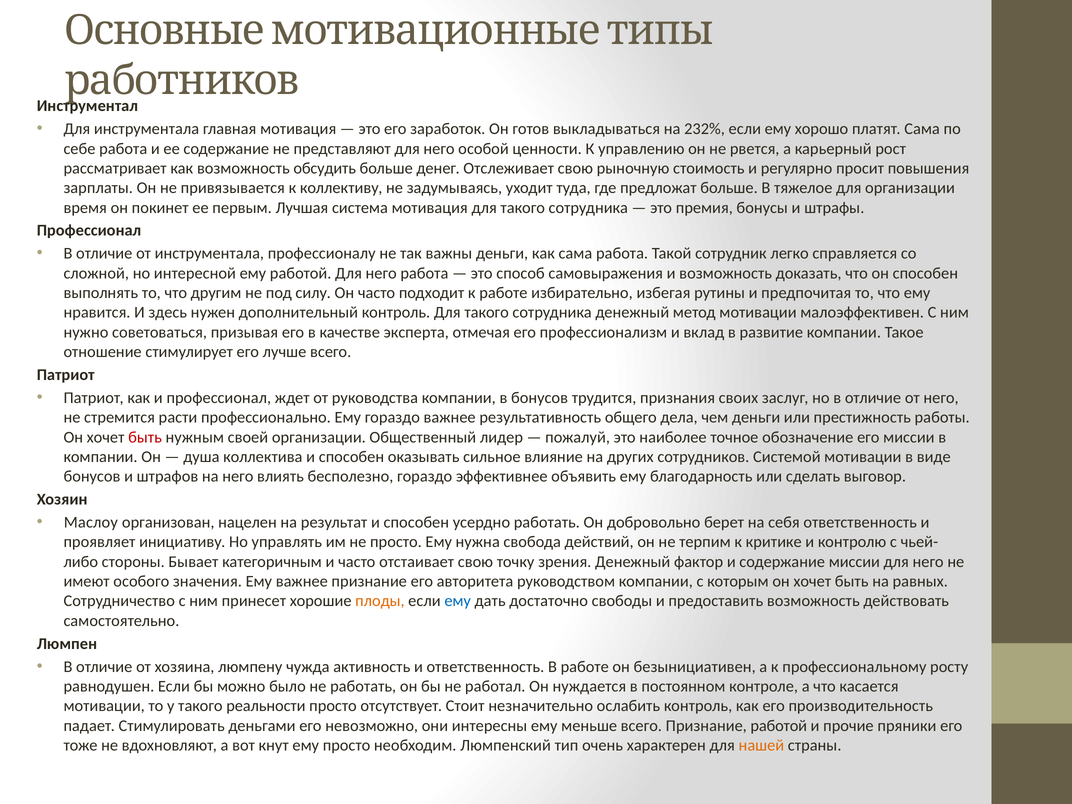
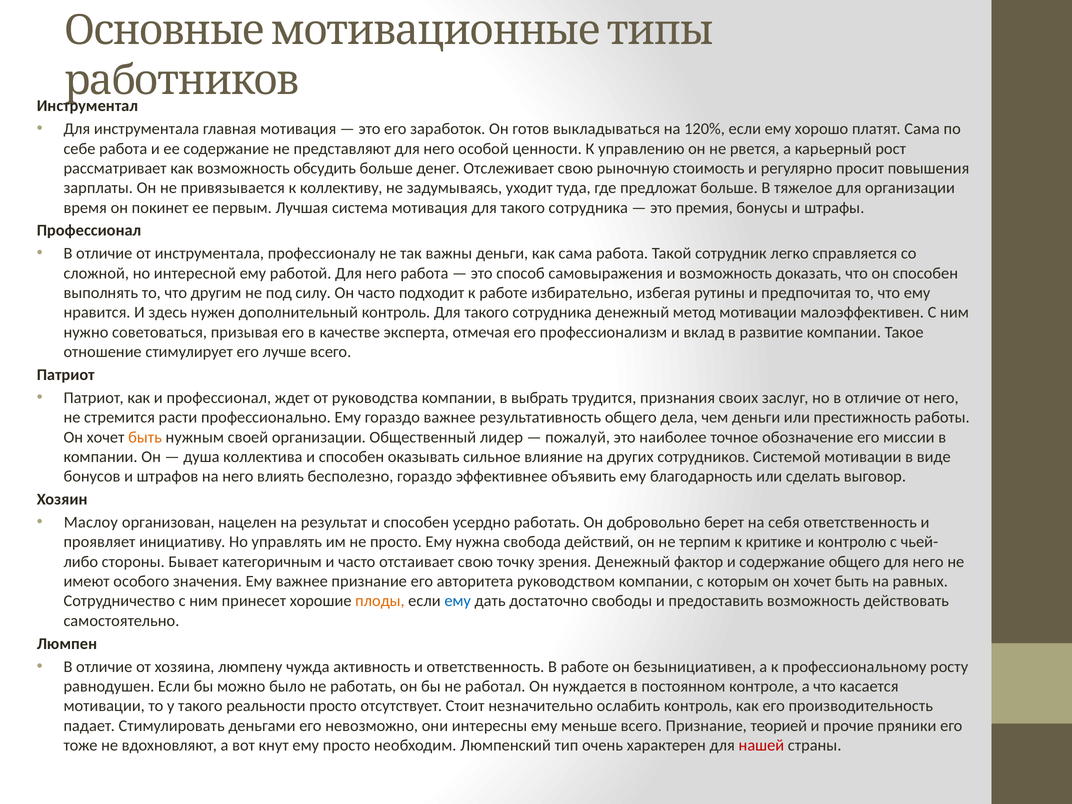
232%: 232% -> 120% (705, 129)
в бонусов: бонусов -> выбрать (540, 398)
быть colour: red -> orange (145, 437)
содержание миссии: миссии -> общего (854, 562)
Признание работой: работой -> теорией (779, 726)
нашей colour: orange -> red (761, 745)
